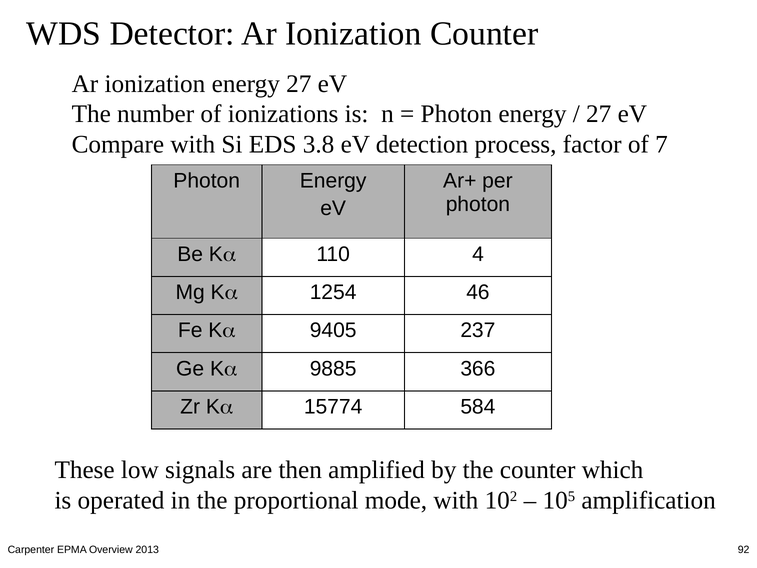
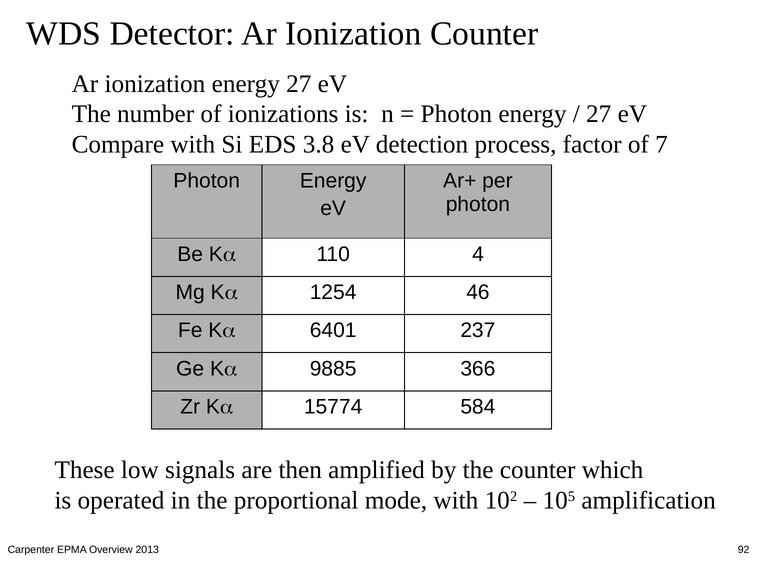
9405: 9405 -> 6401 (333, 330)
